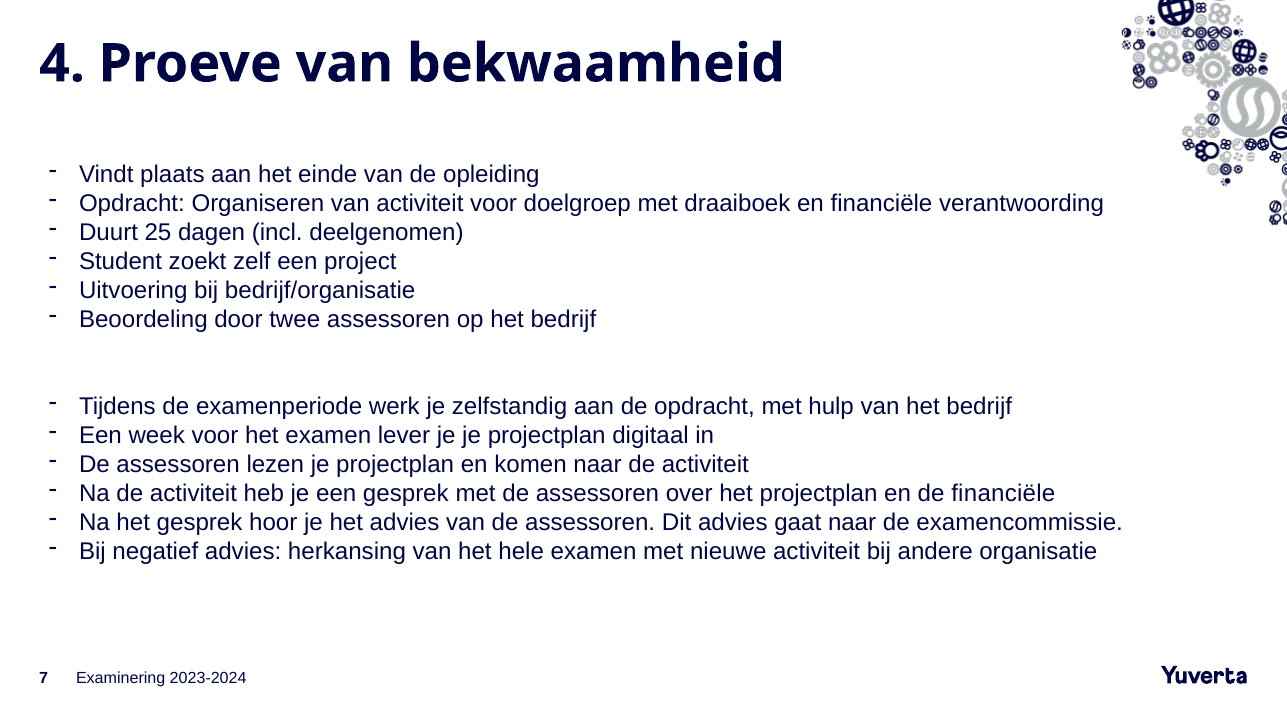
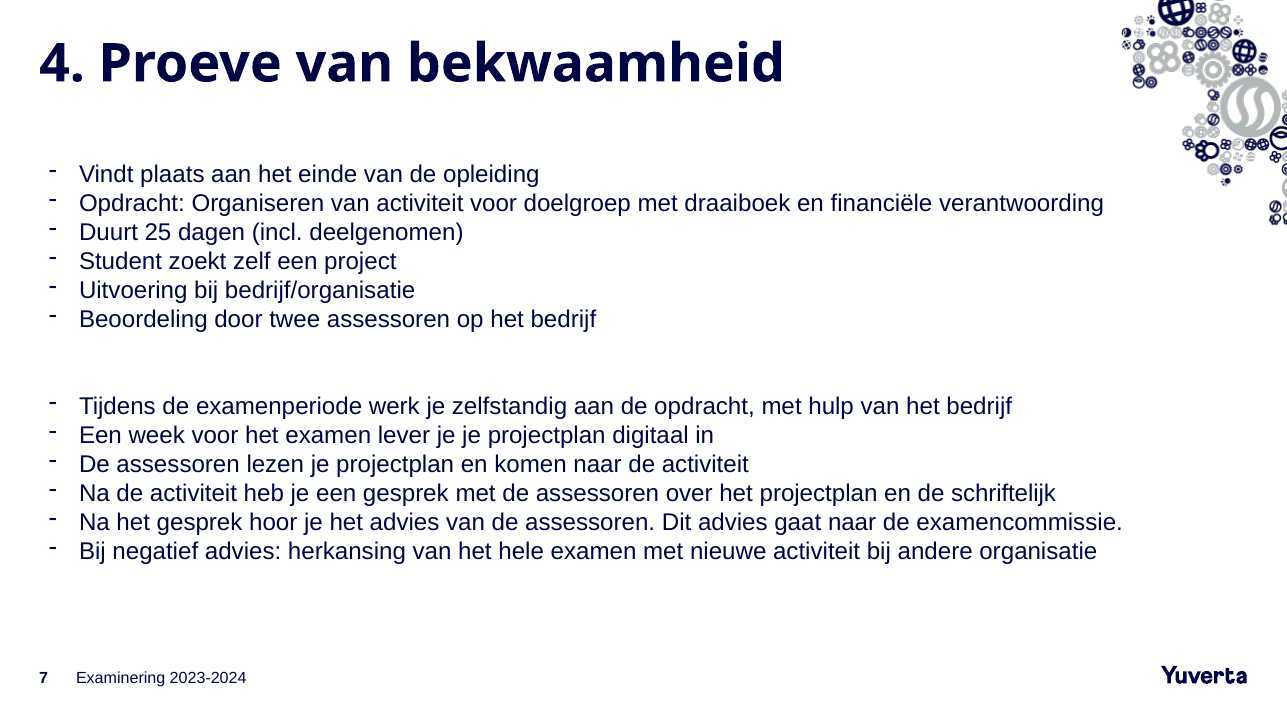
de financiële: financiële -> schriftelijk (1004, 493)
